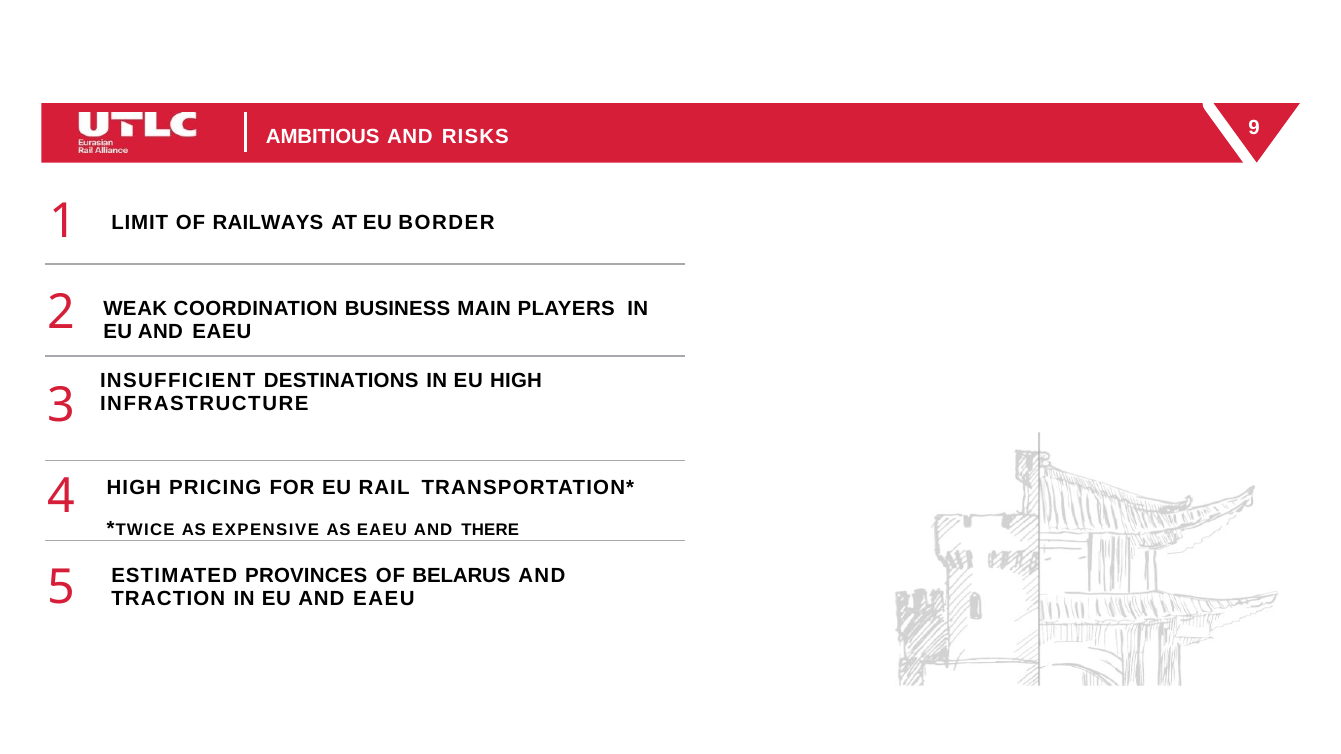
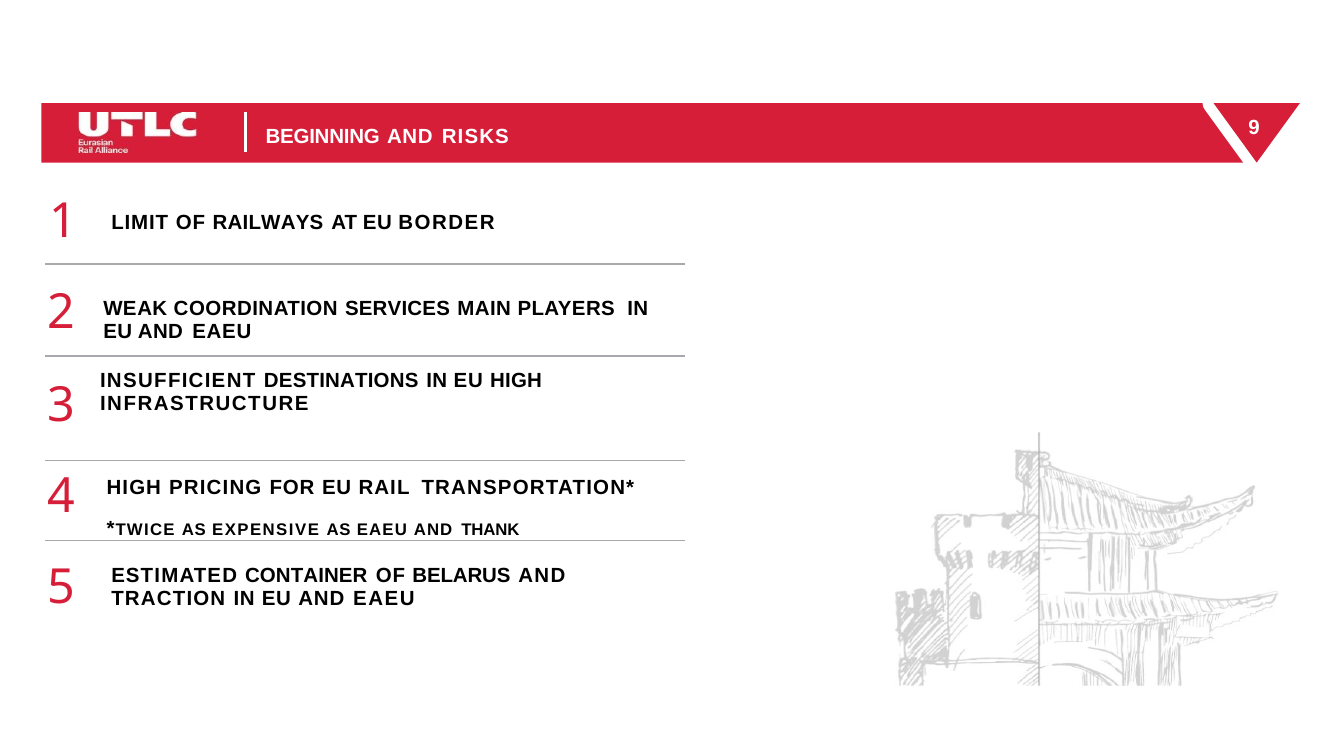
AMBITIOUS: AMBITIOUS -> BEGINNING (323, 137)
BUSINESS: BUSINESS -> SERVICES (397, 309)
THERE: THERE -> THANK (490, 530)
PROVINCES: PROVINCES -> CONTAINER (306, 576)
